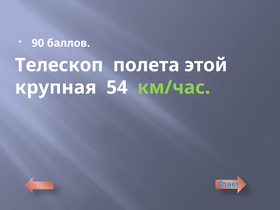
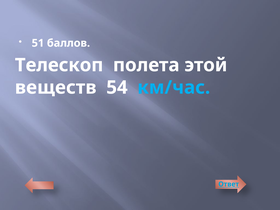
90: 90 -> 51 (38, 43)
крупная: крупная -> веществ (56, 87)
км/час colour: light green -> light blue (174, 87)
